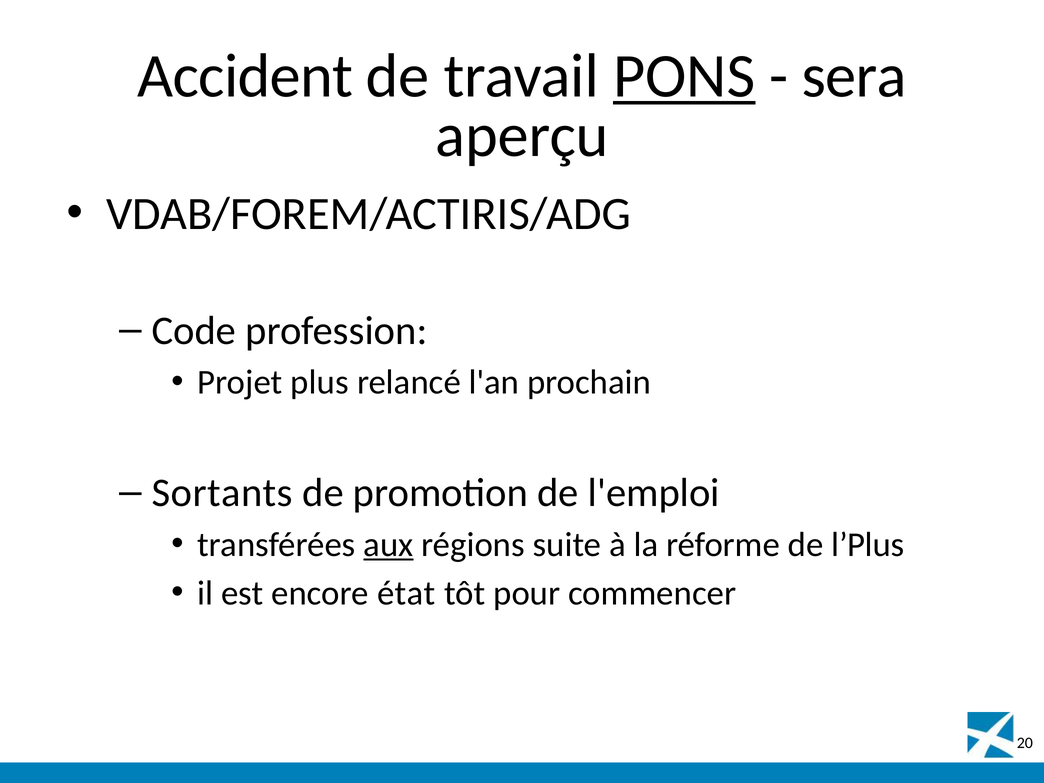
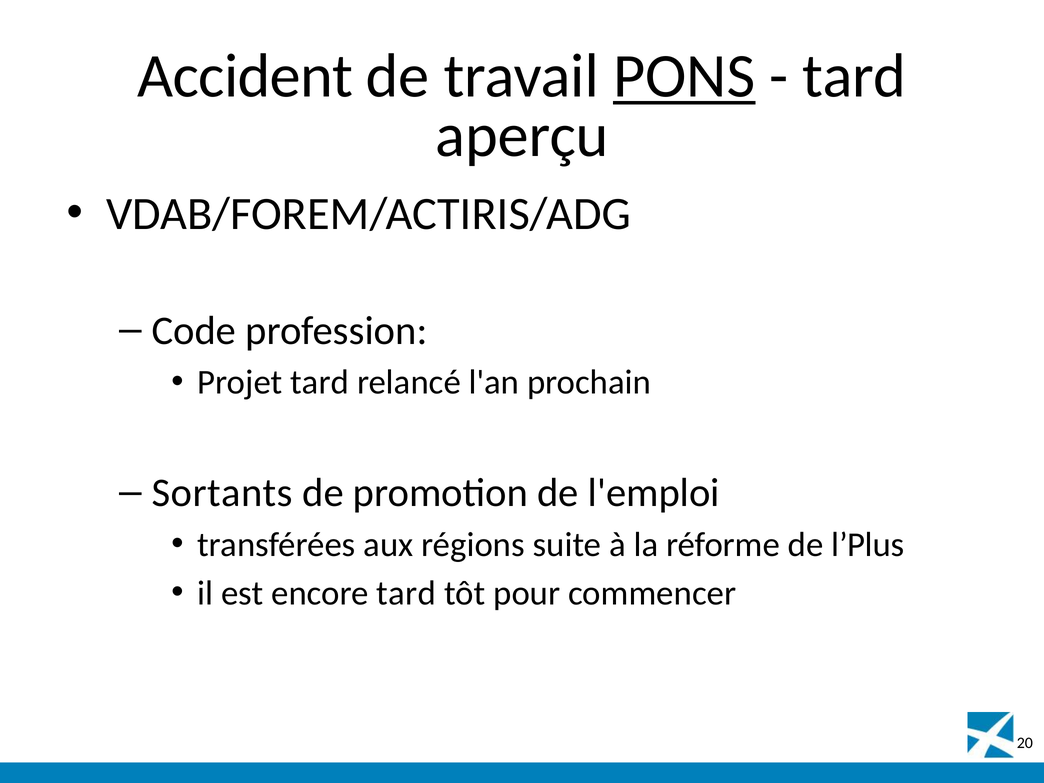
sera: sera -> tard (854, 76)
Projet plus: plus -> tard (320, 382)
aux underline: present -> none (388, 545)
encore état: état -> tard (406, 593)
